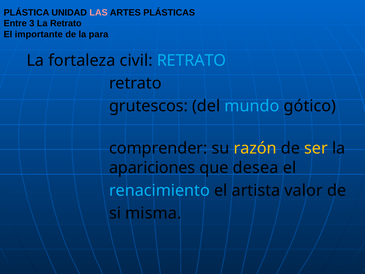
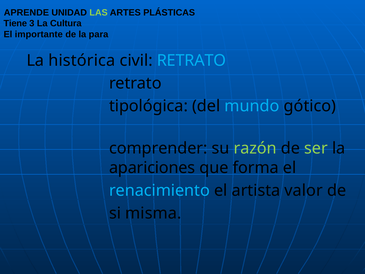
PLÁSTICA: PLÁSTICA -> APRENDE (26, 12)
LAS colour: pink -> light green (99, 12)
Entre: Entre -> Tiene (15, 23)
La Retrato: Retrato -> Cultura (66, 23)
fortaleza: fortaleza -> histórica (82, 60)
grutescos: grutescos -> tipológica (148, 106)
razón colour: yellow -> light green (255, 148)
ser colour: yellow -> light green (316, 148)
desea: desea -> forma (256, 168)
